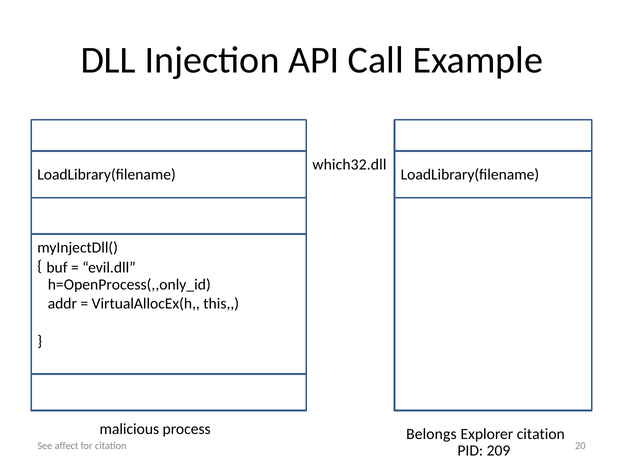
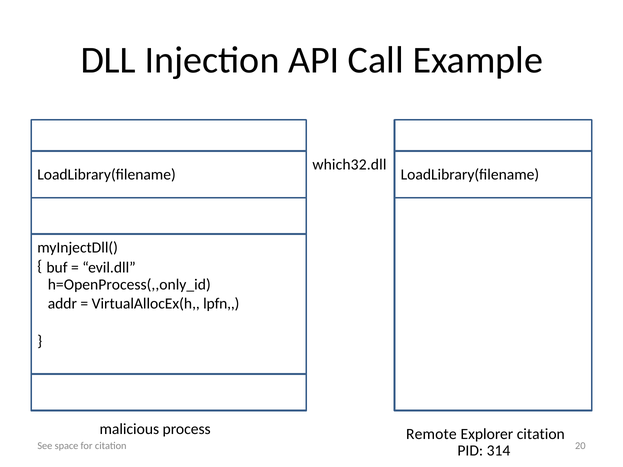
this: this -> lpfn (221, 304)
Belongs: Belongs -> Remote (431, 435)
affect: affect -> space (67, 446)
209: 209 -> 314 (498, 451)
